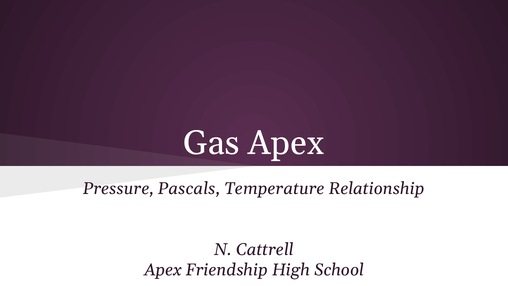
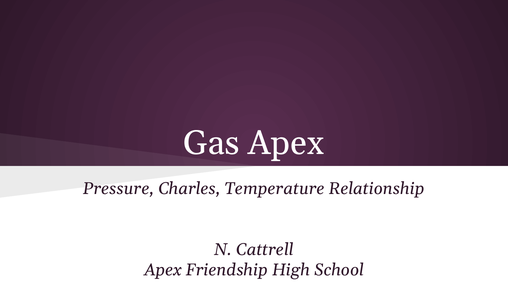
Pascals: Pascals -> Charles (189, 188)
